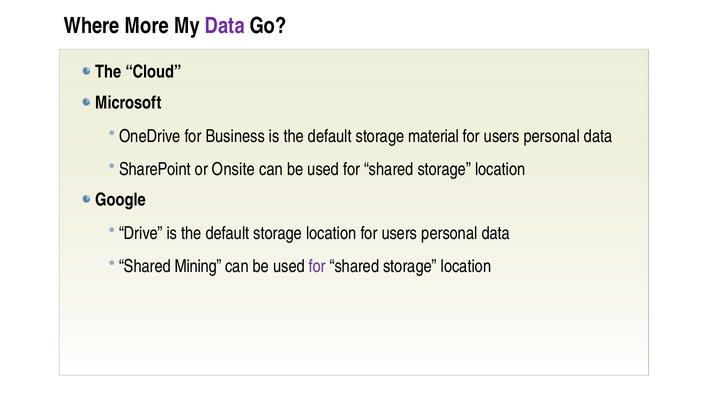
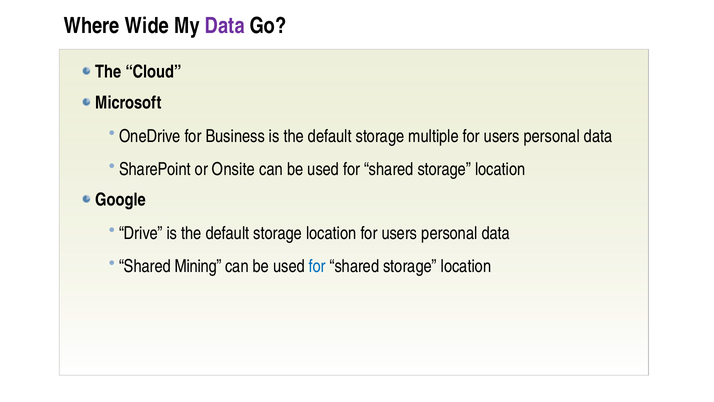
More: More -> Wide (147, 26)
material: material -> multiple (434, 136)
for colour: purple -> blue (317, 266)
